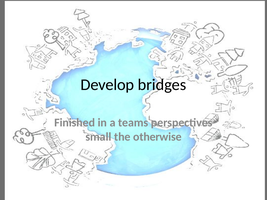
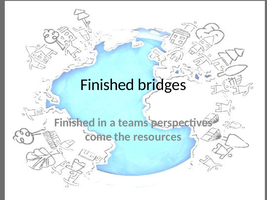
Develop: Develop -> Finished (107, 85)
small: small -> come (98, 137)
otherwise: otherwise -> resources (157, 137)
